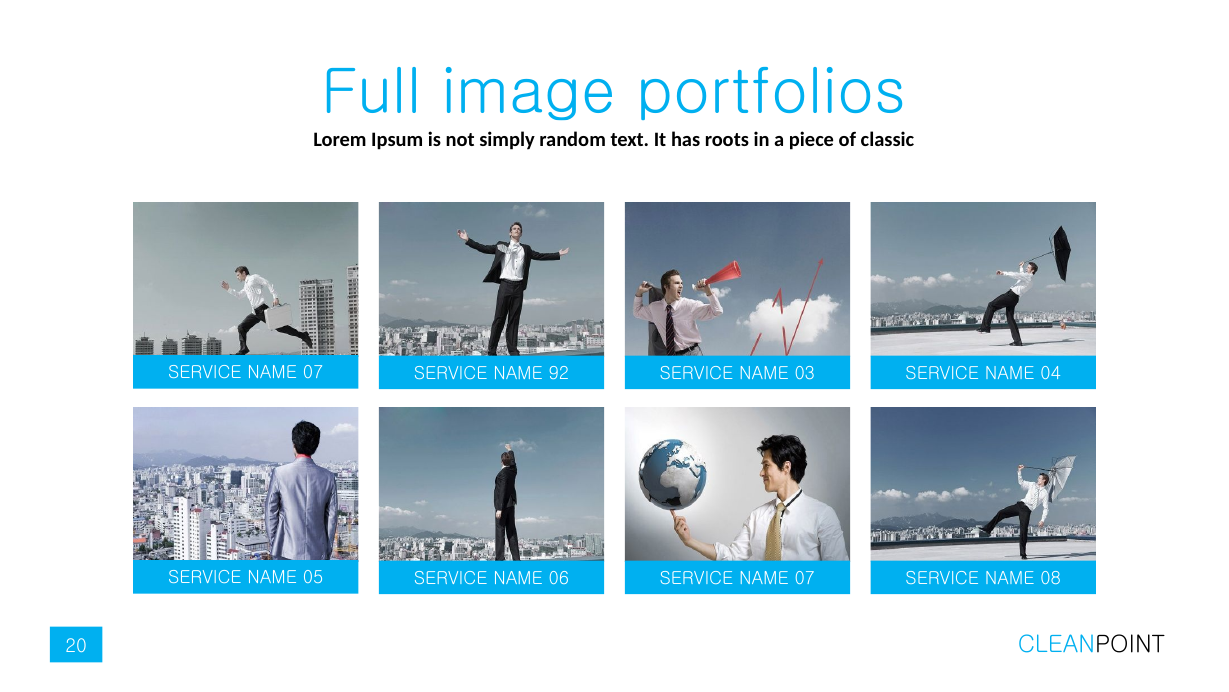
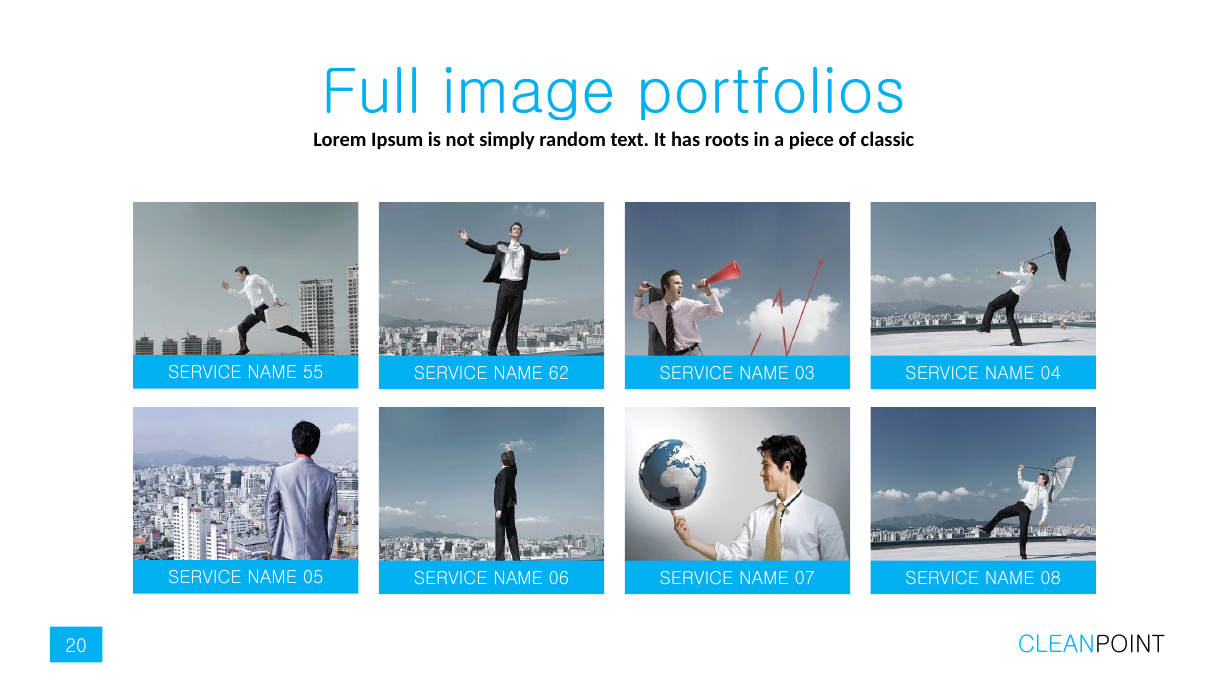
07: 07 -> 55 (313, 373)
92: 92 -> 62 (559, 373)
